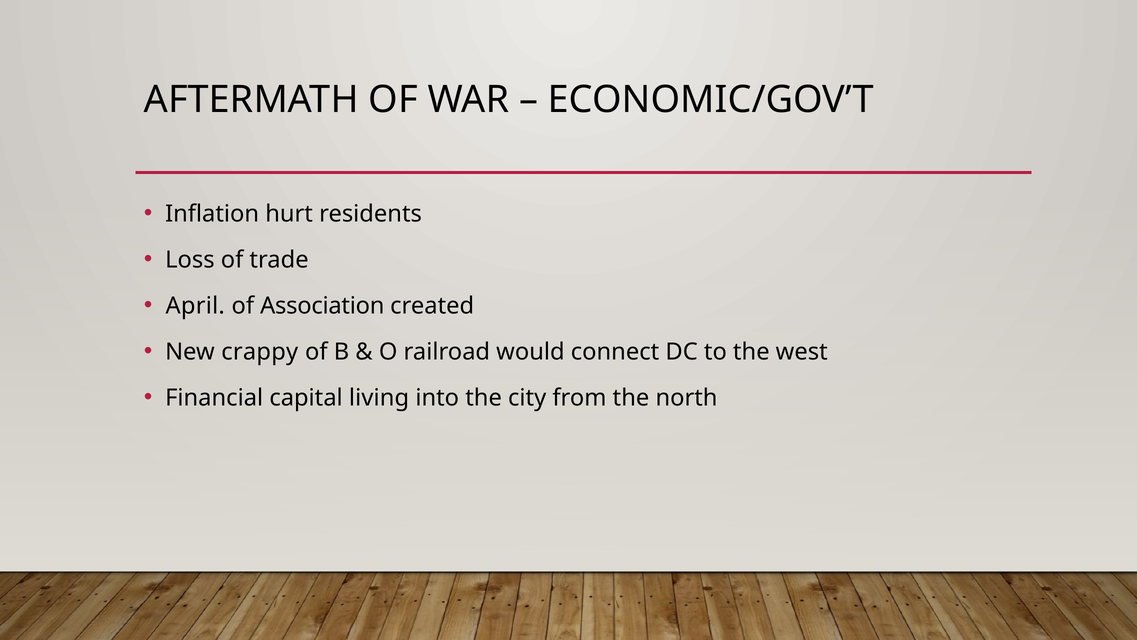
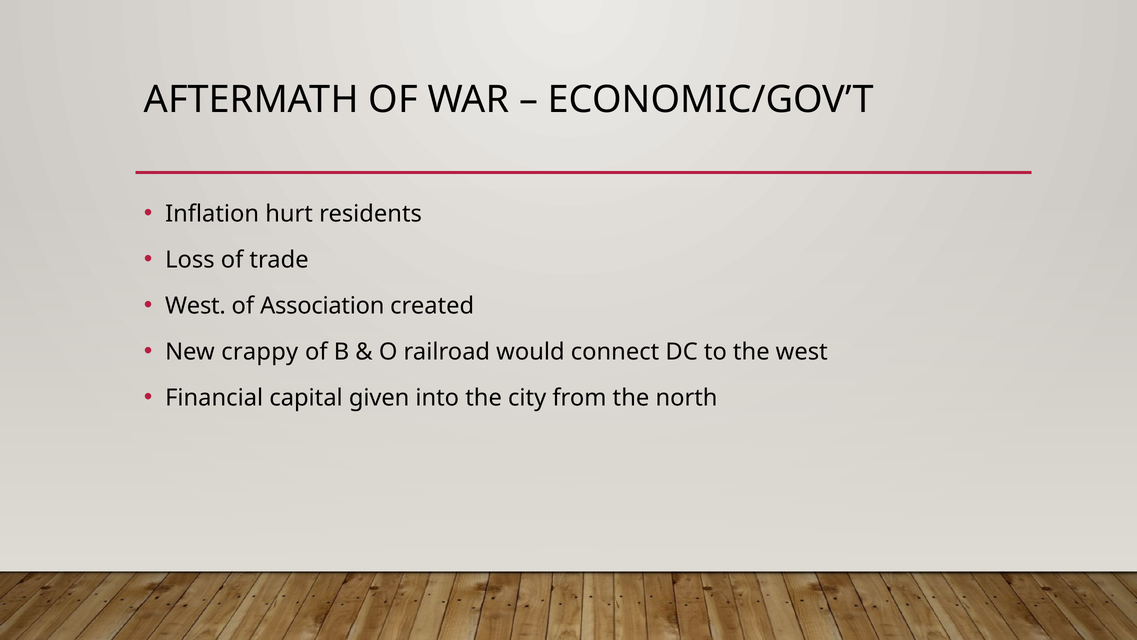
April: April -> West (195, 306)
living: living -> given (379, 398)
